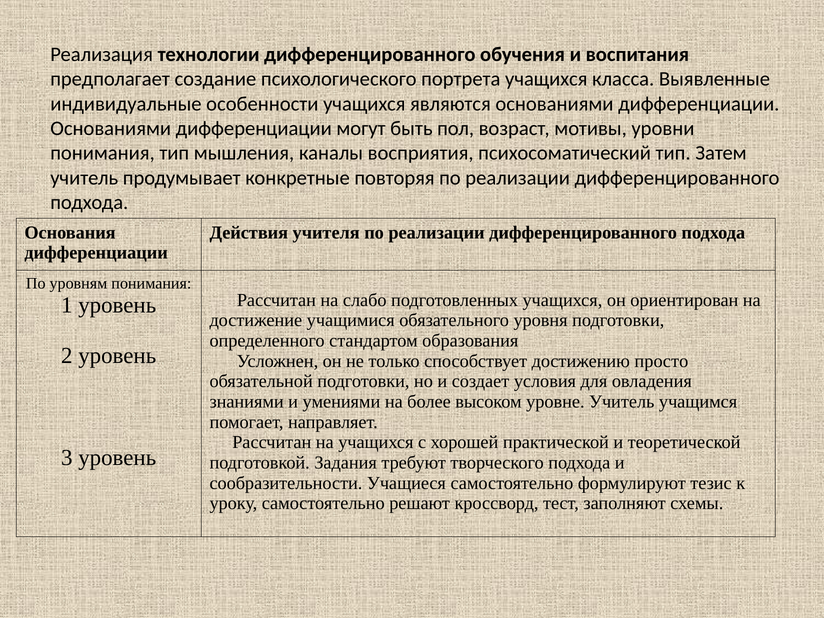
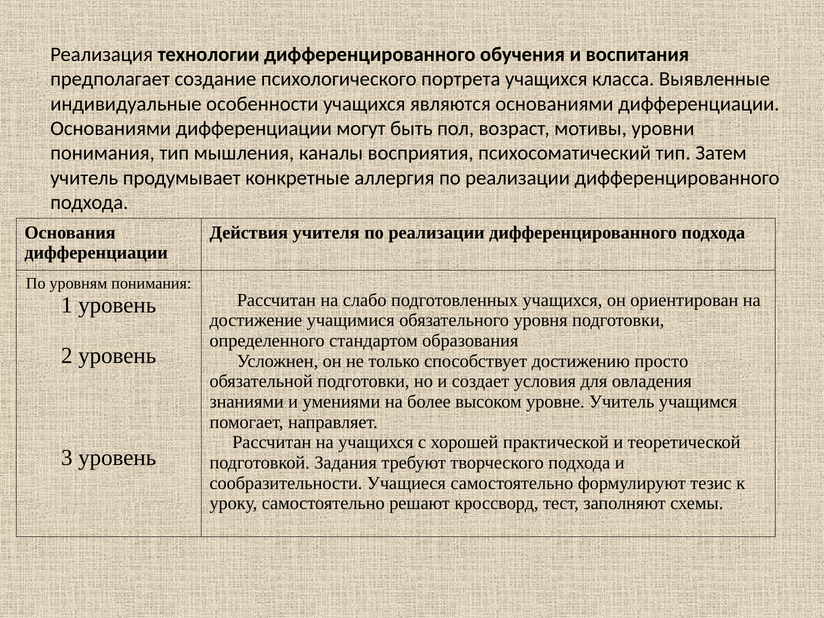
повторяя: повторяя -> аллергия (394, 178)
